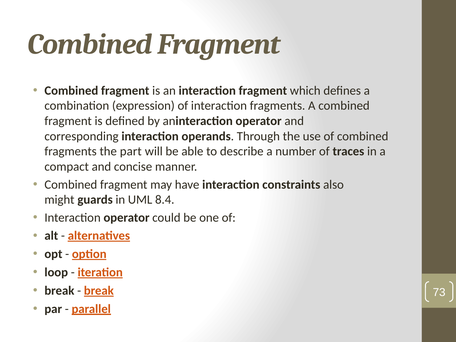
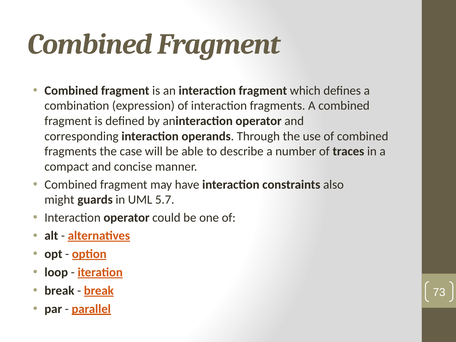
part: part -> case (131, 151)
8.4: 8.4 -> 5.7 (165, 200)
